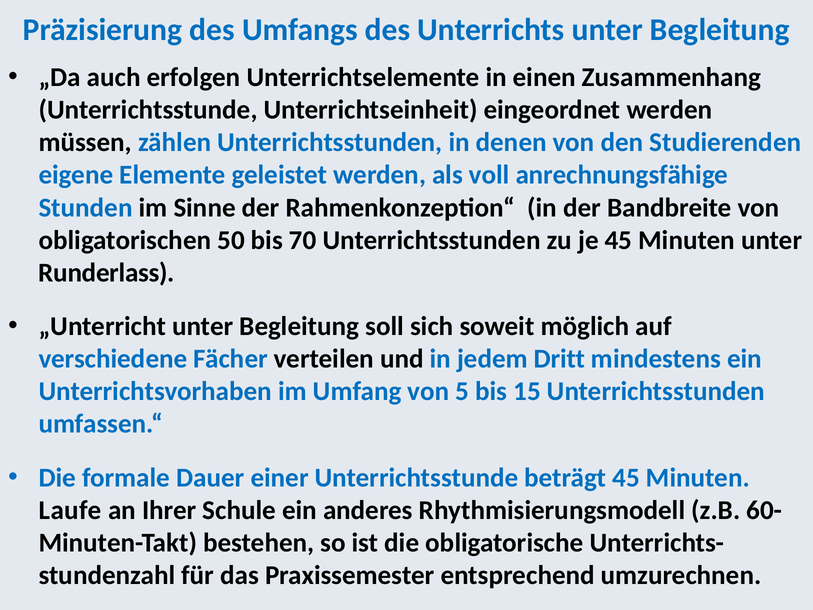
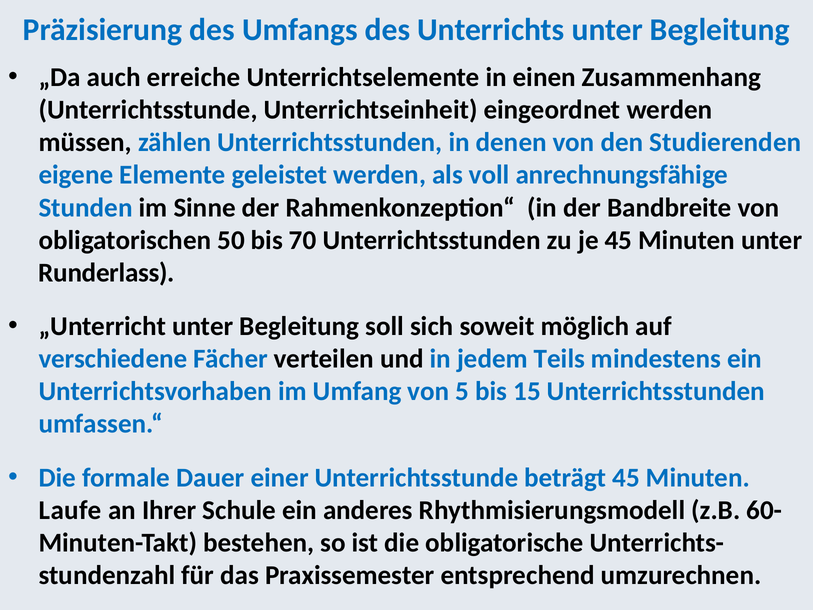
erfolgen: erfolgen -> erreiche (194, 77)
Dritt: Dritt -> Teils (559, 359)
